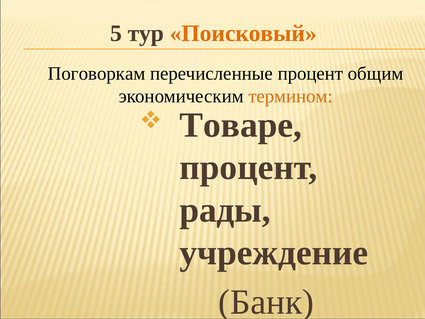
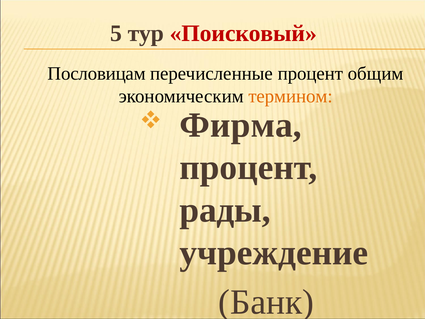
Поисковый colour: orange -> red (243, 33)
Поговоркам: Поговоркам -> Пословицам (97, 74)
Товаре: Товаре -> Фирма (241, 125)
